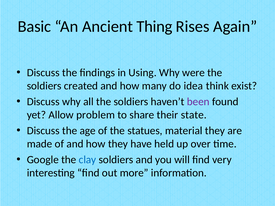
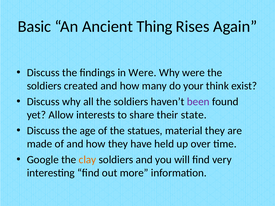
in Using: Using -> Were (143, 73)
idea: idea -> your (193, 86)
problem: problem -> interests (96, 115)
clay colour: blue -> orange (87, 160)
